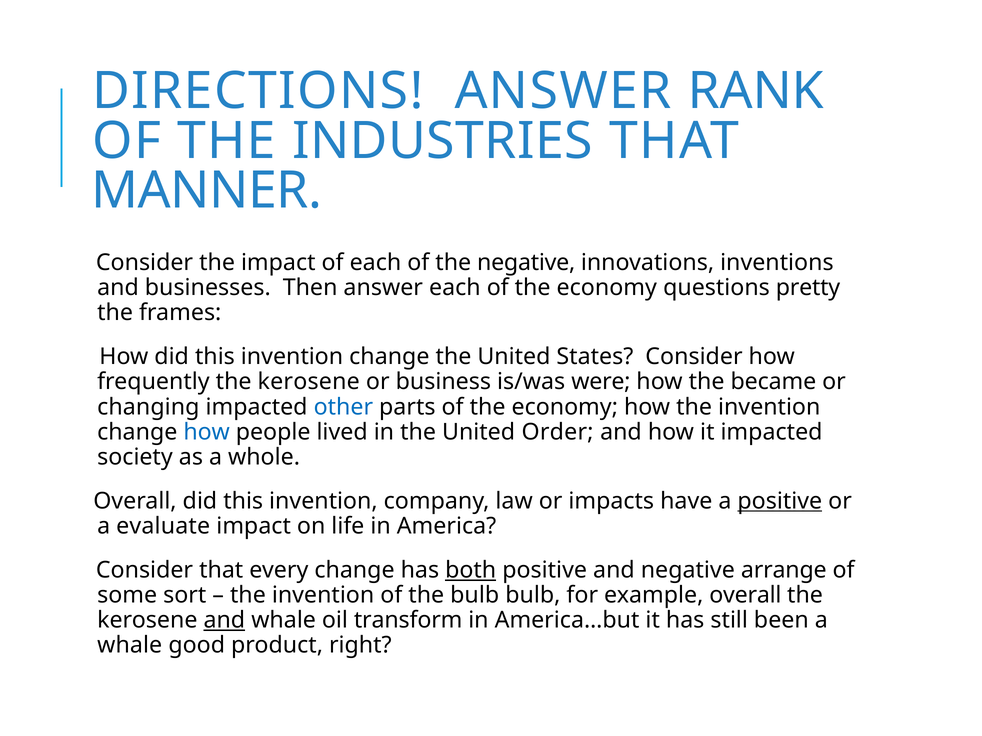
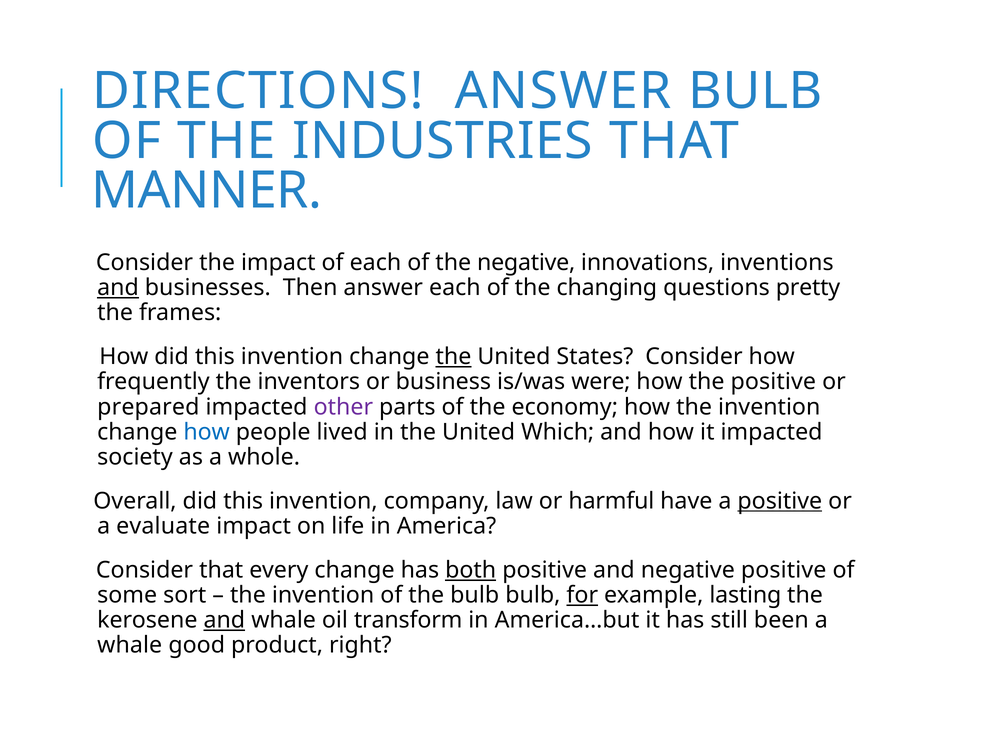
ANSWER RANK: RANK -> BULB (755, 91)
and underline: none -> present (118, 288)
each of the economy: economy -> changing (607, 288)
the underline: none -> present (453, 357)
frequently the kerosene: kerosene -> inventors (309, 382)
the became: became -> positive (773, 382)
changing: changing -> prepared (148, 407)
other colour: blue -> purple (343, 407)
Order: Order -> Which (558, 432)
impacts: impacts -> harmful (611, 501)
negative arrange: arrange -> positive (784, 571)
for underline: none -> present (582, 596)
example overall: overall -> lasting (745, 596)
